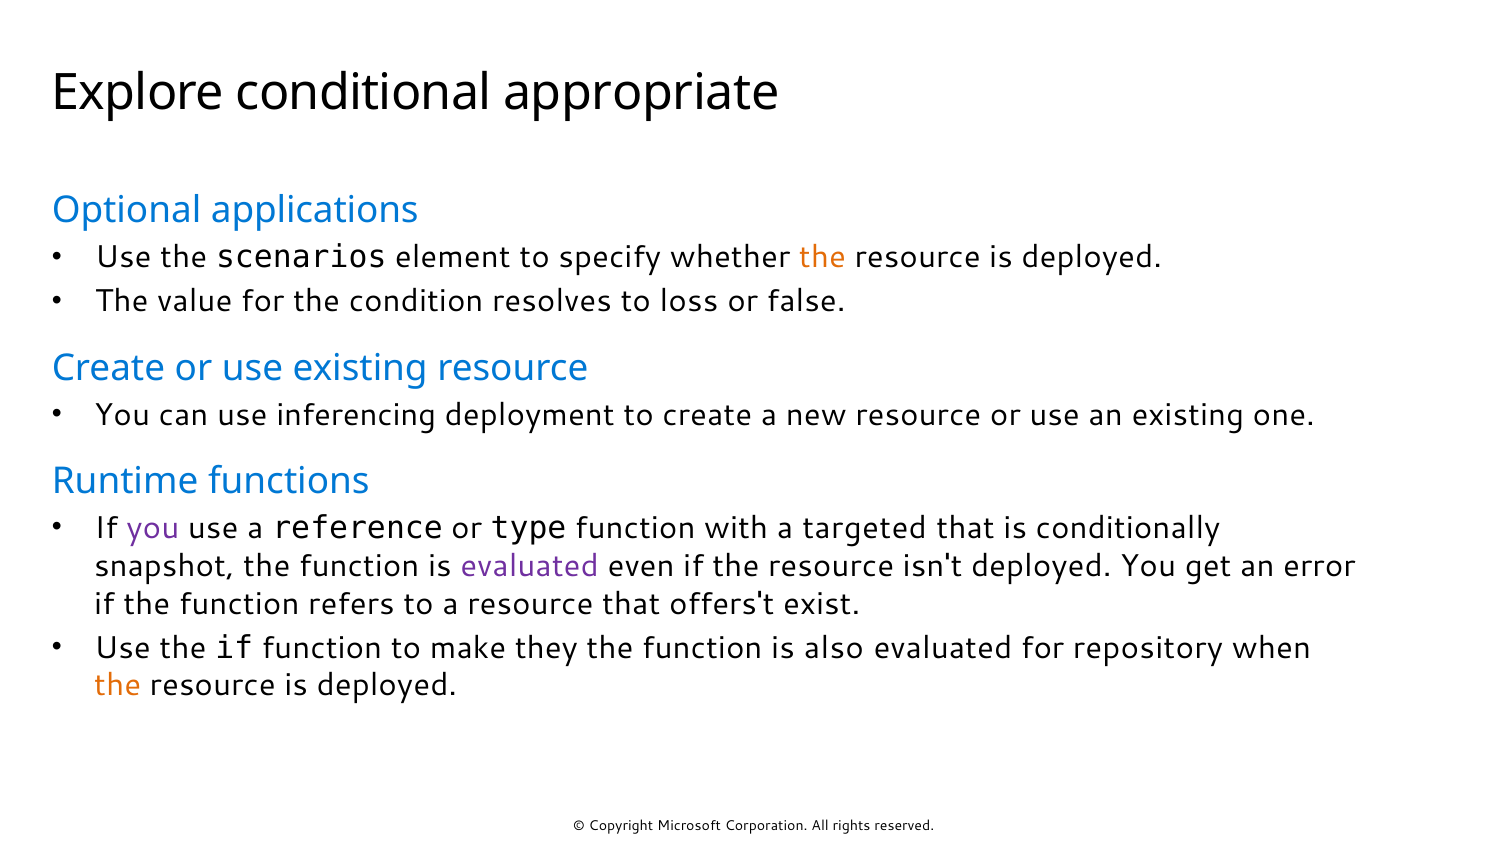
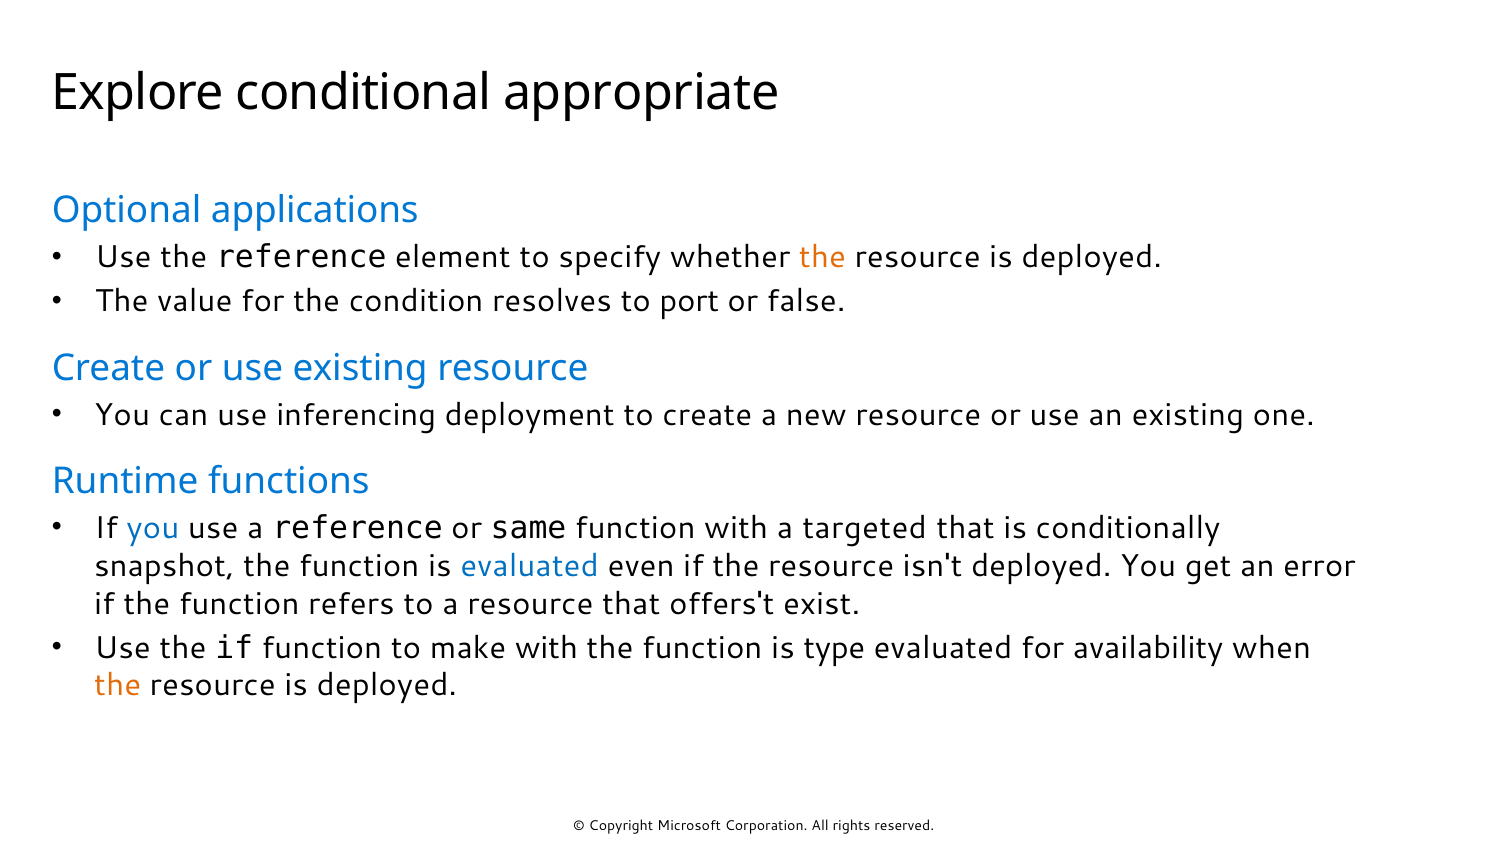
the scenarios: scenarios -> reference (301, 257)
loss: loss -> port (689, 301)
you colour: purple -> blue (153, 528)
type: type -> same (529, 528)
evaluated colour: purple -> blue (530, 566)
make they: they -> with (546, 647)
also: also -> type (834, 647)
repository: repository -> availability (1148, 647)
